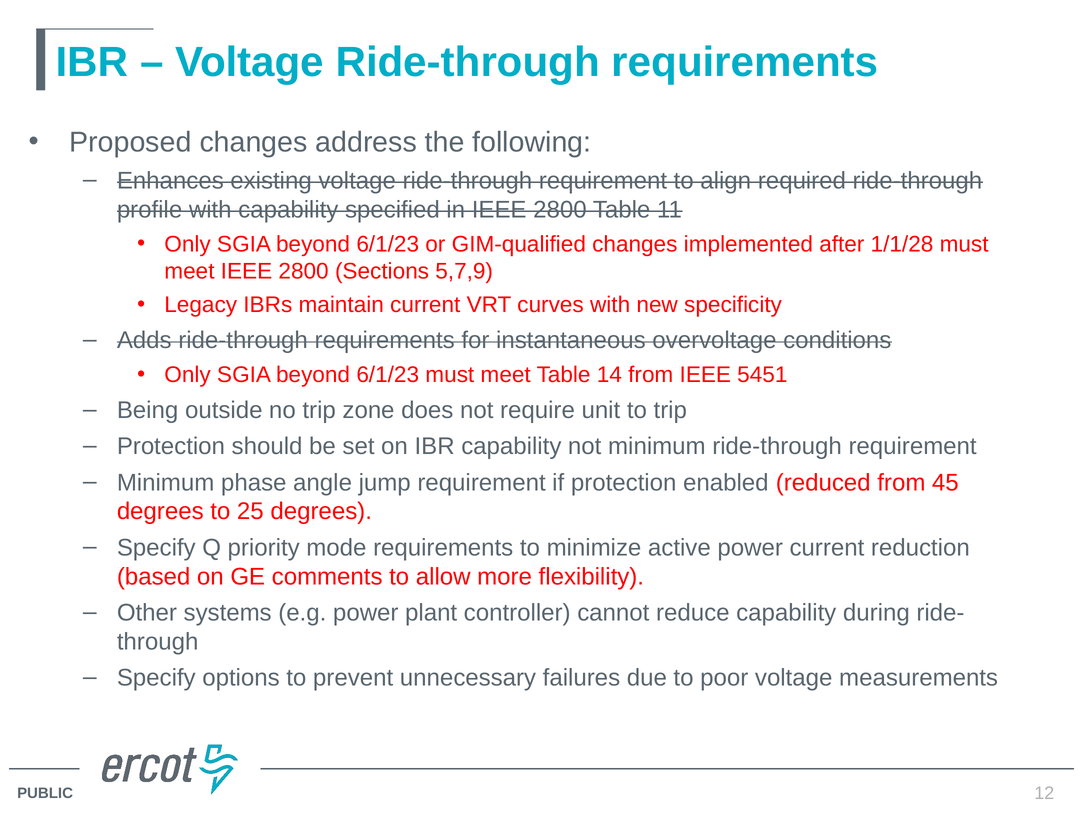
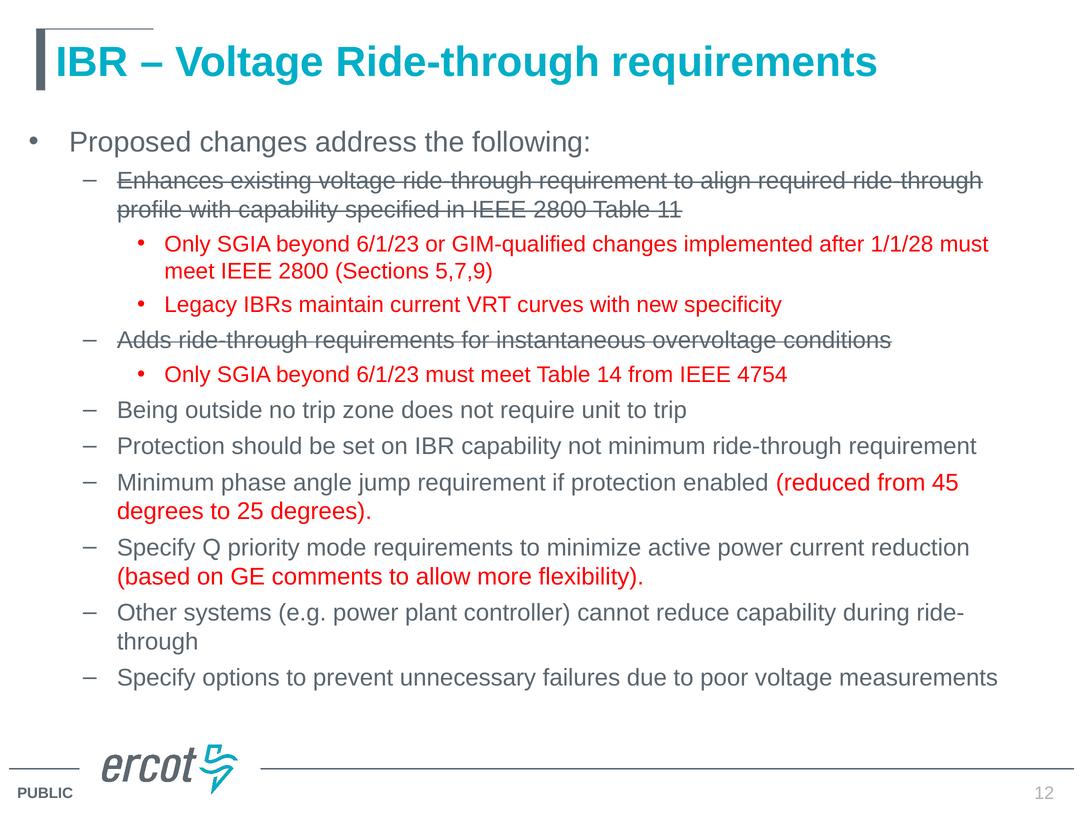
5451: 5451 -> 4754 (762, 375)
